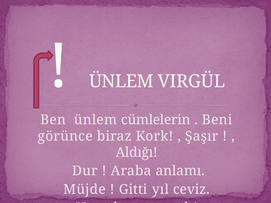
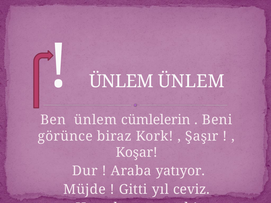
ÜNLEM VIRGÜL: VIRGÜL -> ÜNLEM (191, 81)
Aldığı: Aldığı -> Koşar (137, 153)
anlamı: anlamı -> yatıyor (180, 171)
